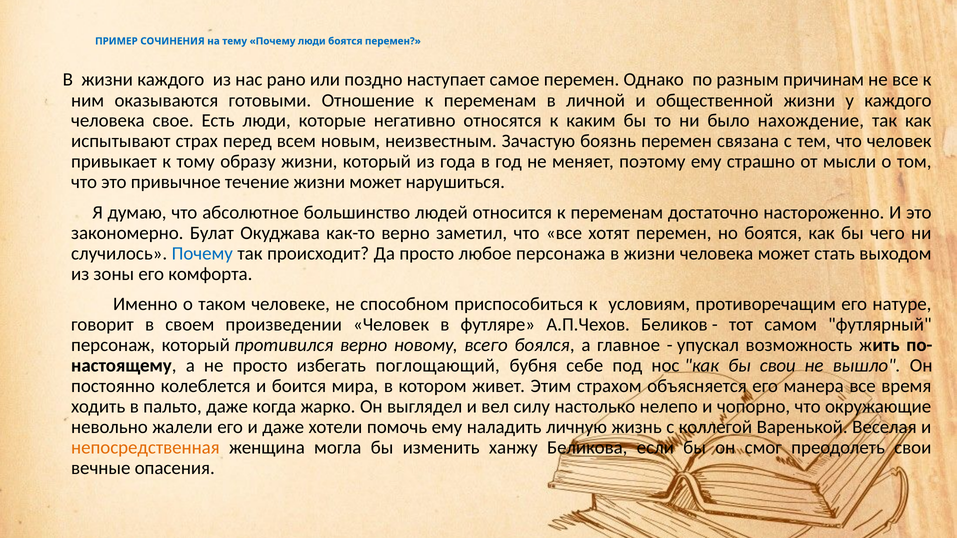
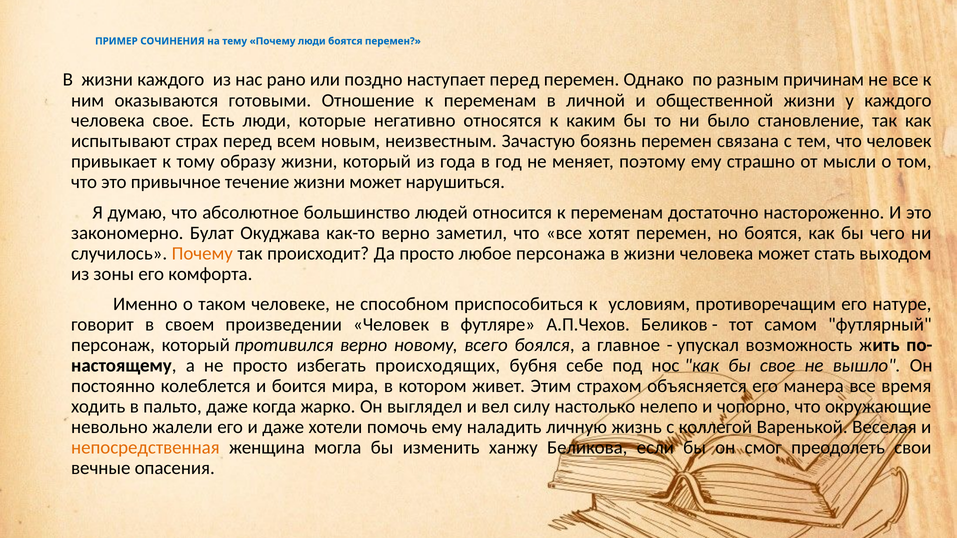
наступает самое: самое -> перед (514, 79)
нахождение: нахождение -> становление (811, 121)
Почему colour: blue -> orange (202, 254)
поглощающий: поглощающий -> происходящих (438, 366)
бы свои: свои -> свое (778, 366)
